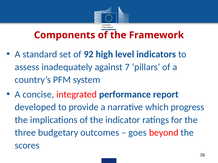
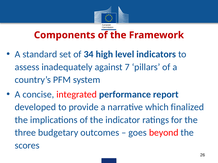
92: 92 -> 34 (89, 54)
progress: progress -> finalized (187, 107)
